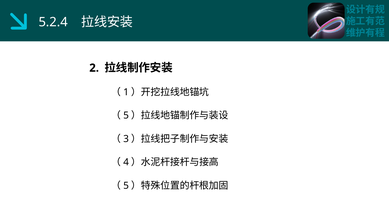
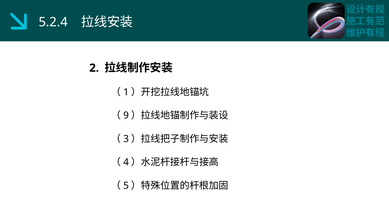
5: 5 -> 9 (126, 115)
